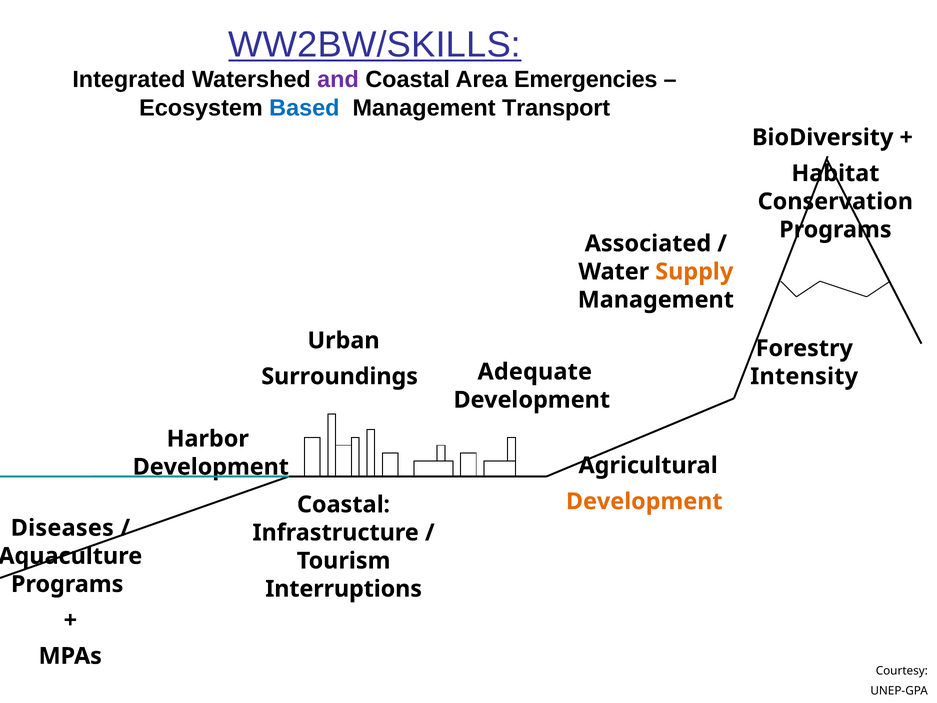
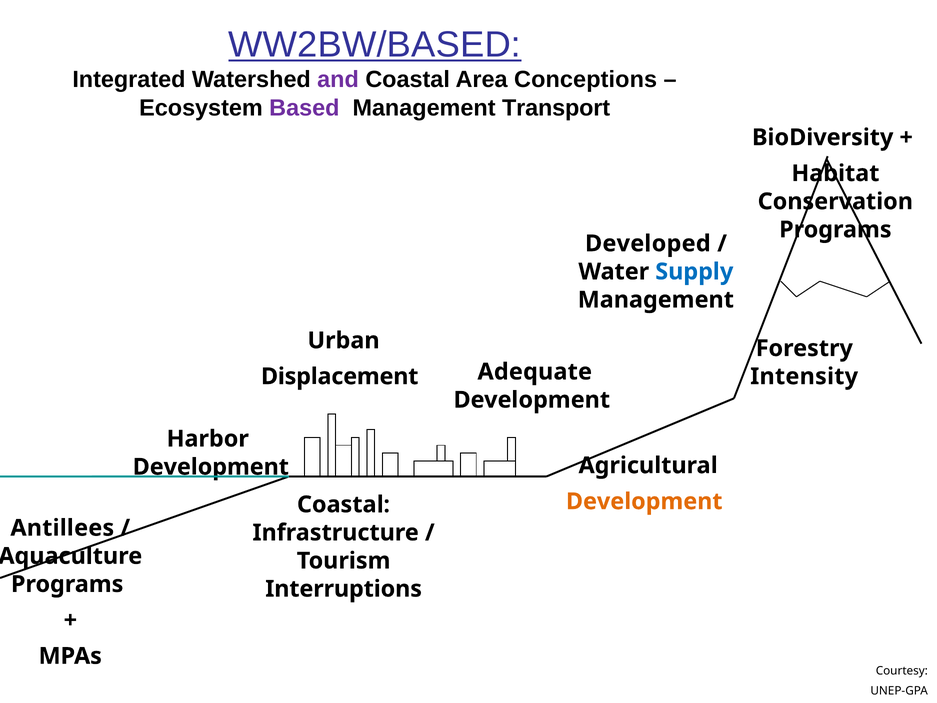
WW2BW/SKILLS: WW2BW/SKILLS -> WW2BW/BASED (375, 45)
Emergencies: Emergencies -> Conceptions (586, 80)
Based colour: blue -> purple (304, 108)
Associated: Associated -> Developed (648, 243)
Supply colour: orange -> blue (694, 272)
Surroundings: Surroundings -> Displacement (340, 376)
Diseases: Diseases -> Antillees (62, 528)
